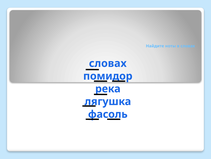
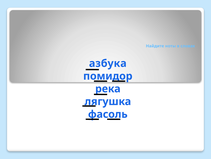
словах: словах -> азбука (108, 63)
